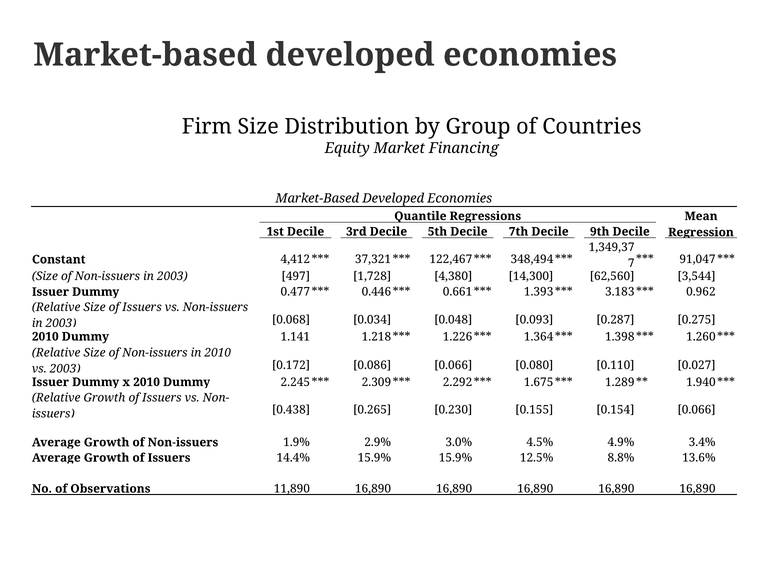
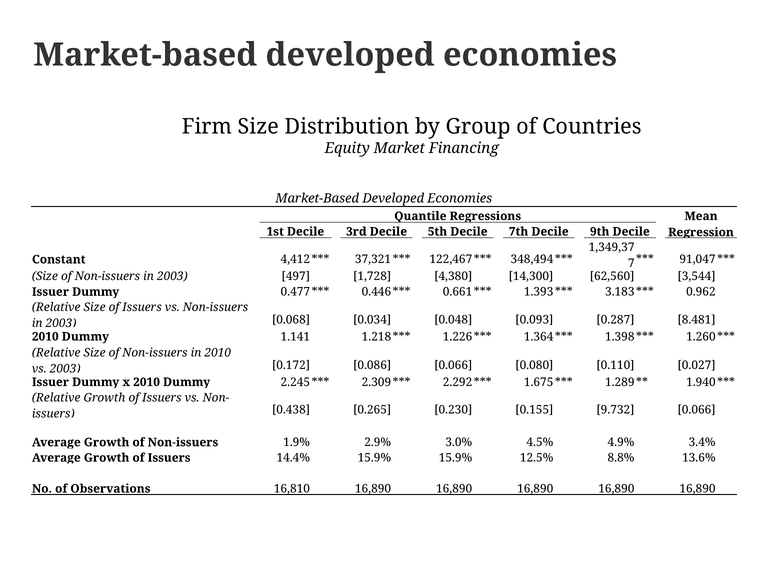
0.275: 0.275 -> 8.481 (697, 320)
0.154: 0.154 -> 9.732 (615, 410)
11,890: 11,890 -> 16,810 (292, 489)
